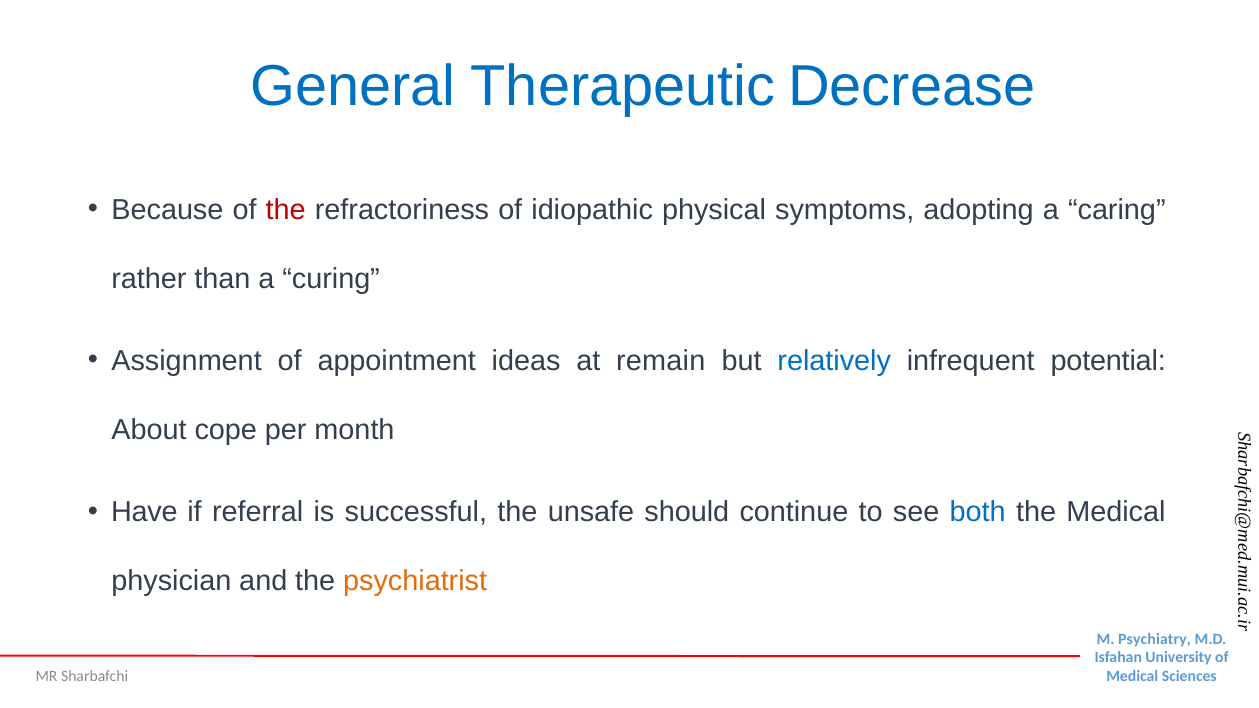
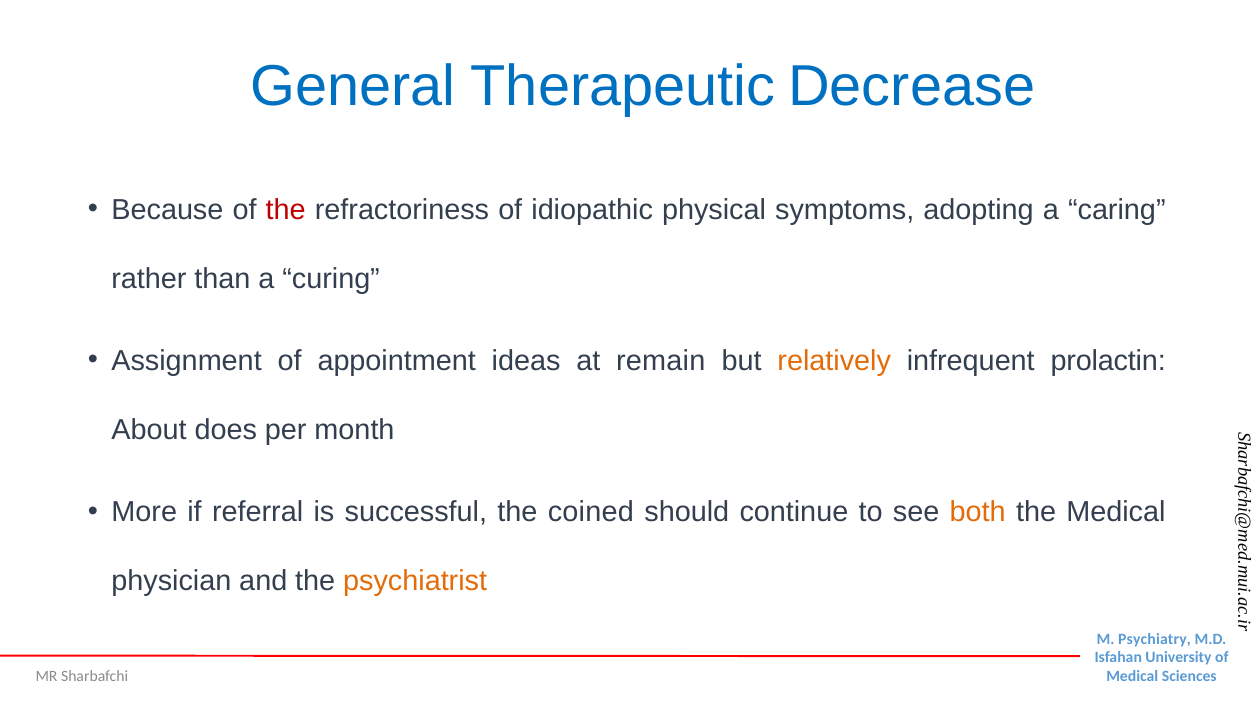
relatively colour: blue -> orange (834, 361)
potential: potential -> prolactin (1108, 361)
cope: cope -> does (226, 430)
Have: Have -> More (144, 512)
unsafe: unsafe -> coined (591, 512)
both colour: blue -> orange (978, 512)
